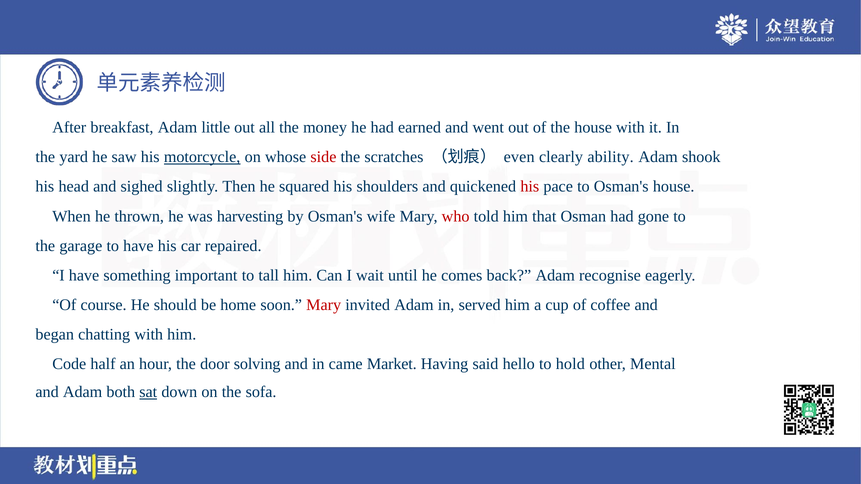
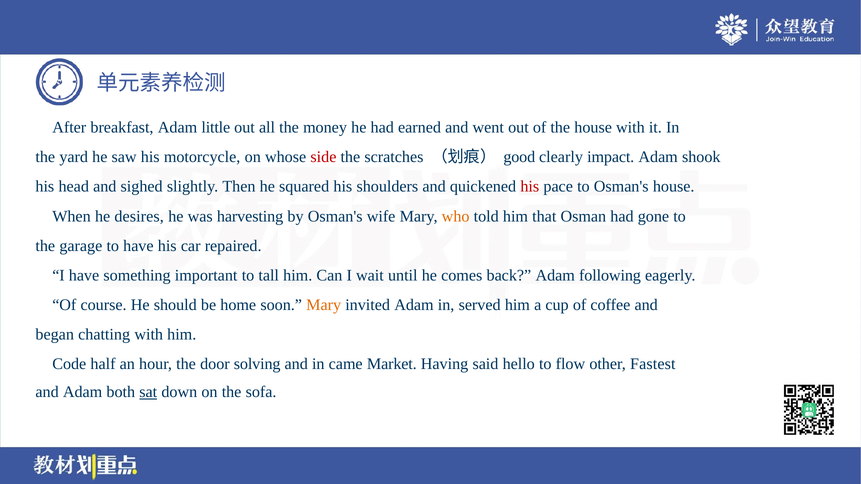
motorcycle underline: present -> none (202, 157)
even: even -> good (519, 157)
ability: ability -> impact (611, 157)
thrown: thrown -> desires (139, 216)
who colour: red -> orange (456, 216)
recognise: recognise -> following (610, 276)
Mary colour: red -> orange (324, 305)
hold: hold -> flow (570, 364)
Mental: Mental -> Fastest (653, 364)
